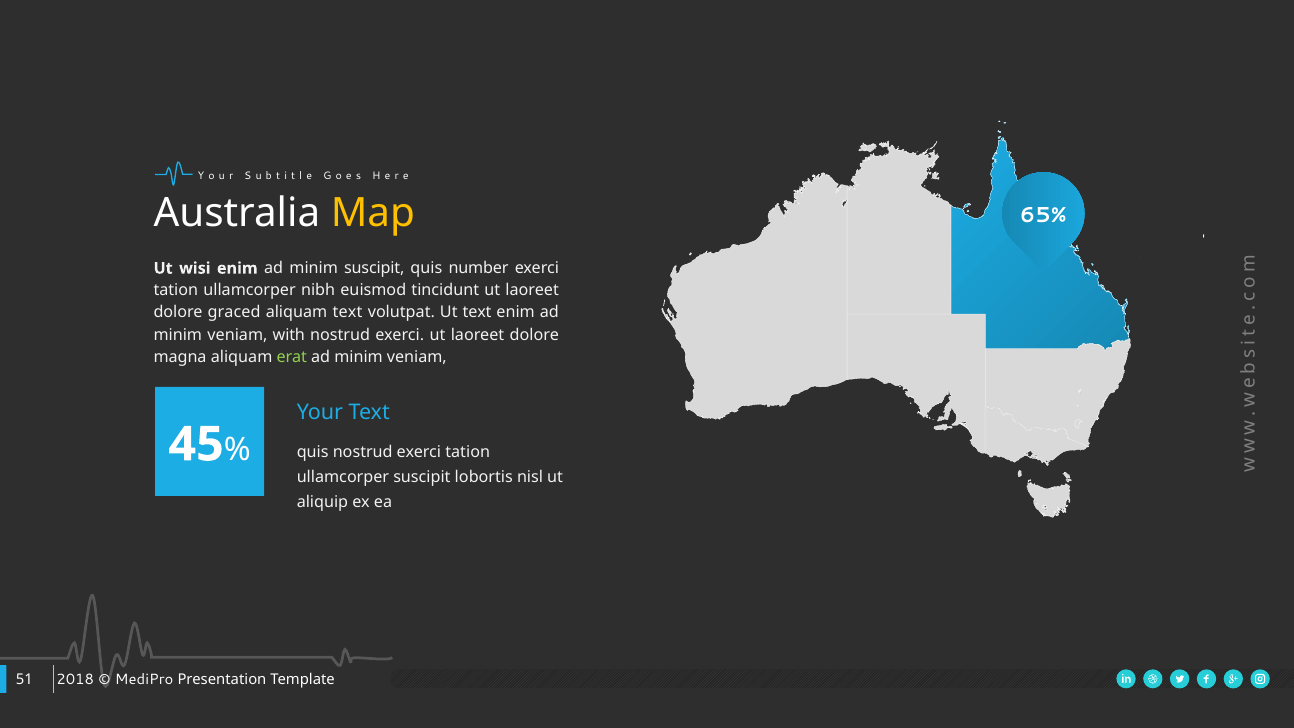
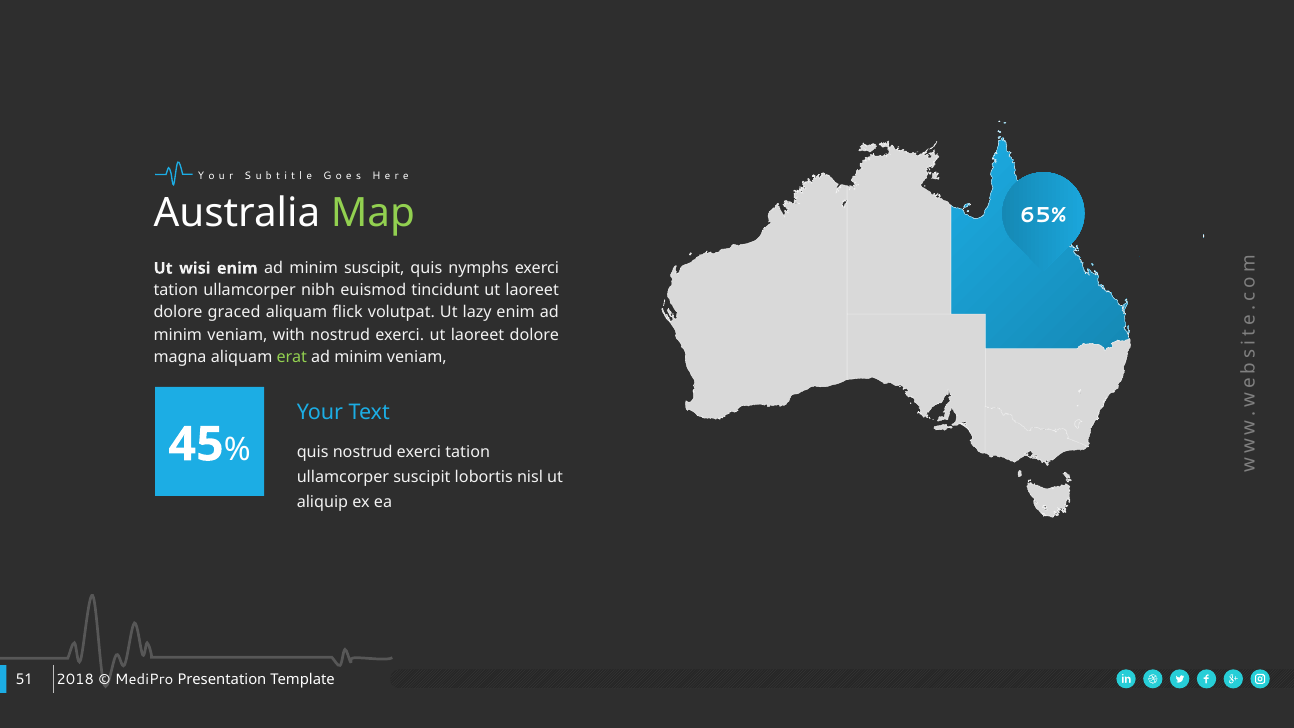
Map colour: yellow -> light green (373, 213)
number: number -> nymphs (479, 268)
aliquam text: text -> flick (348, 313)
Ut text: text -> lazy (477, 313)
